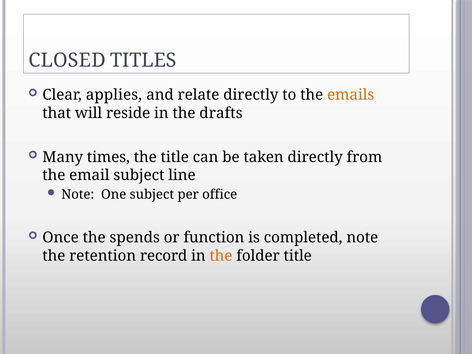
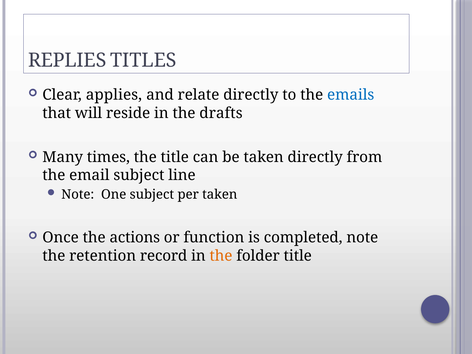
CLOSED: CLOSED -> REPLIES (67, 60)
emails colour: orange -> blue (351, 95)
per office: office -> taken (220, 195)
spends: spends -> actions (135, 238)
